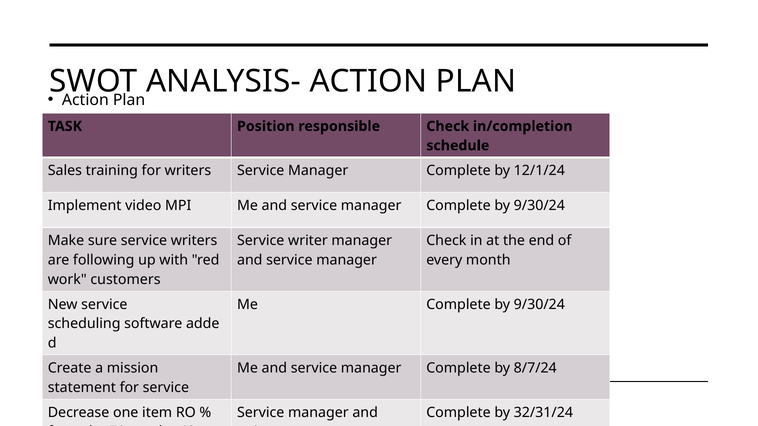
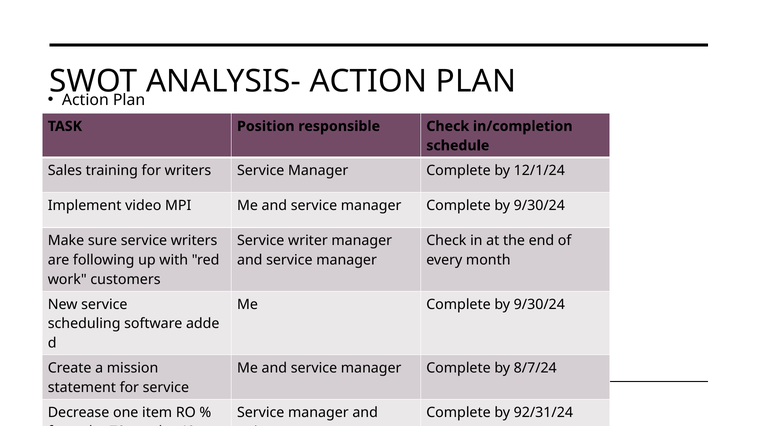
32/31/24: 32/31/24 -> 92/31/24 (543, 413)
